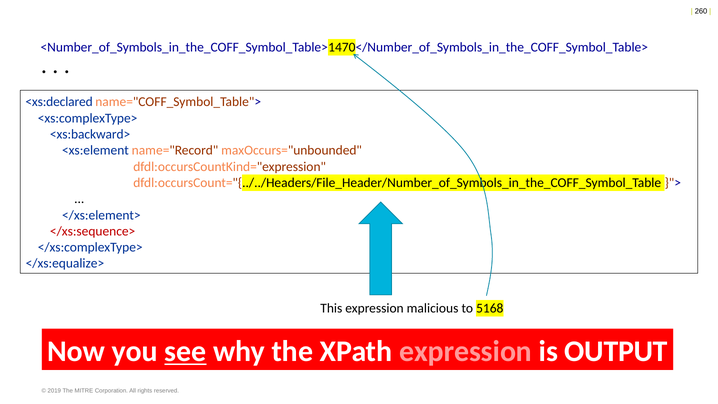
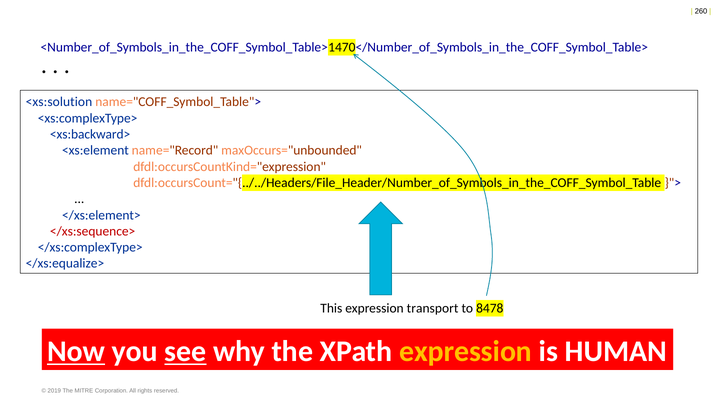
<xs:declared: <xs:declared -> <xs:solution (59, 102)
malicious: malicious -> transport (433, 308)
5168: 5168 -> 8478 (490, 308)
Now underline: none -> present (76, 351)
expression colour: pink -> yellow (466, 351)
OUTPUT: OUTPUT -> HUMAN (616, 351)
